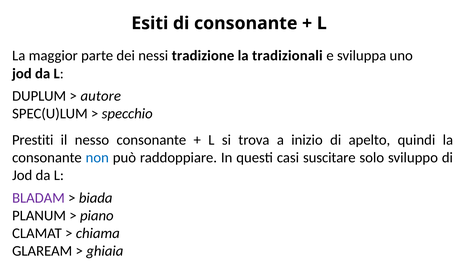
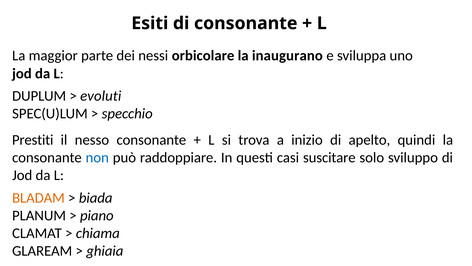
tradizione: tradizione -> orbicolare (203, 56)
tradizionali: tradizionali -> inaugurano (287, 56)
autore: autore -> evoluti (101, 96)
BLADAM colour: purple -> orange (38, 197)
